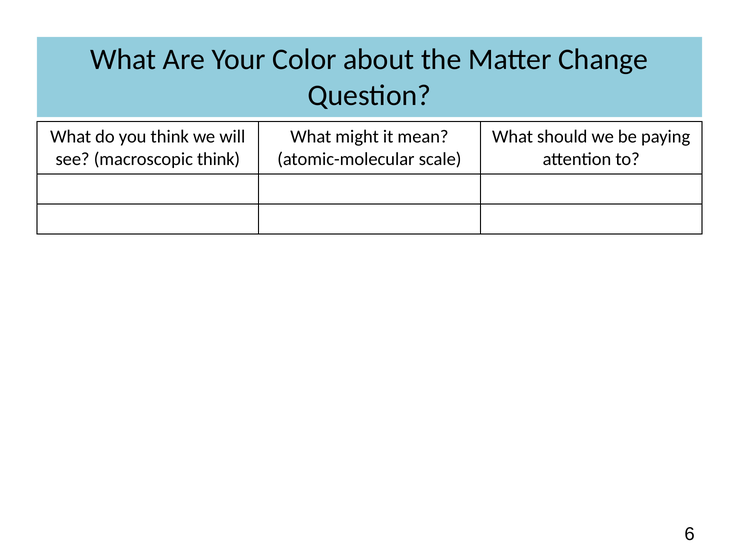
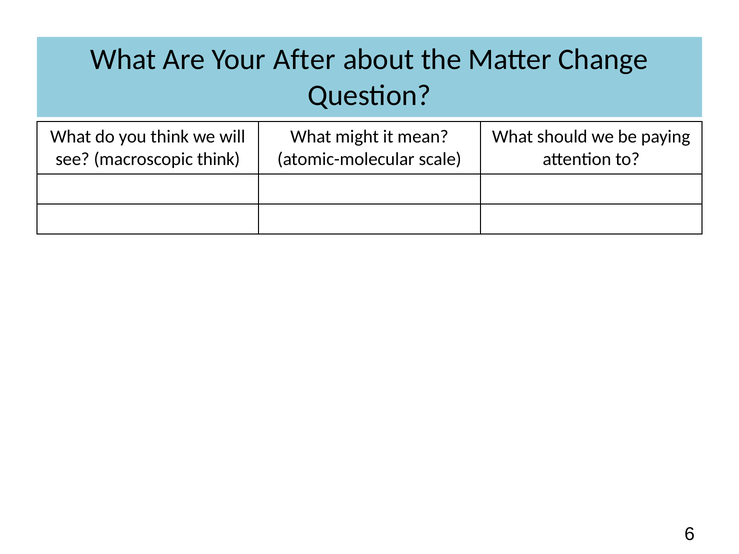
Color: Color -> After (304, 59)
